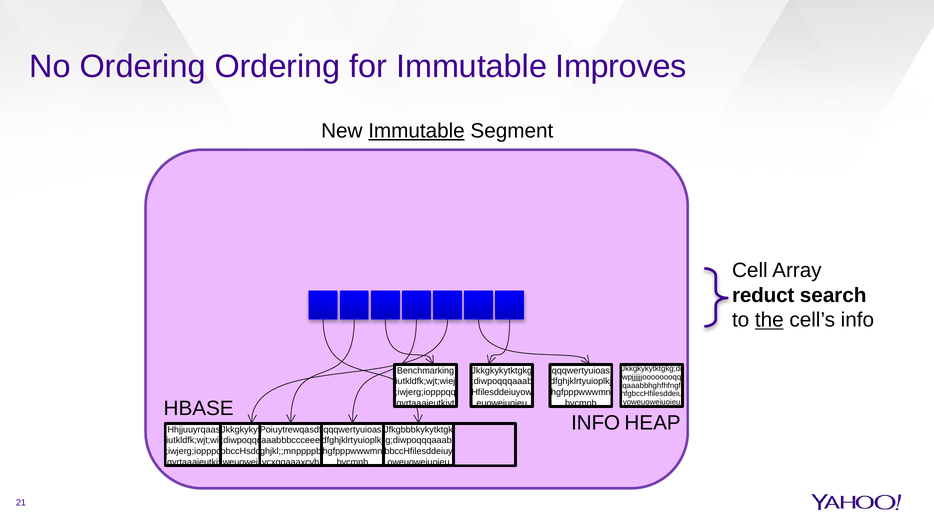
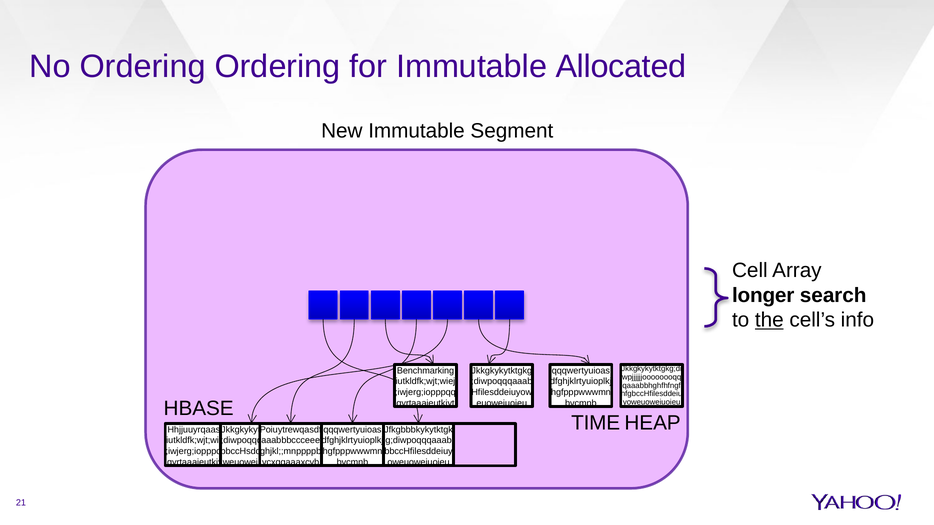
Improves: Improves -> Allocated (621, 66)
Immutable underline: present -> none (417, 131)
reduct: reduct -> longer (763, 295)
INFO: INFO -> TIME (596, 423)
